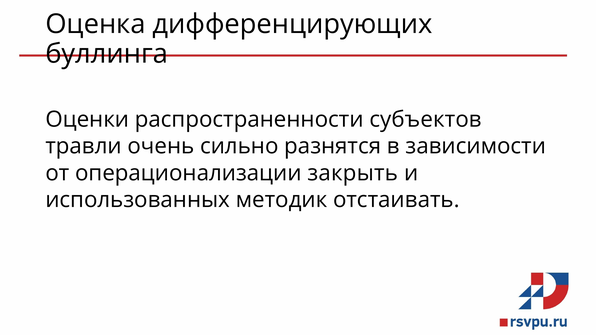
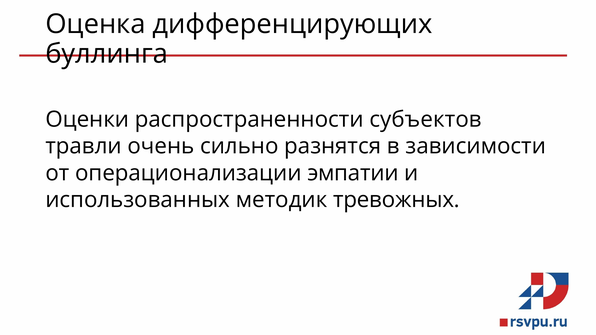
закрыть: закрыть -> эмпатии (353, 173)
отстаивать: отстаивать -> тревожных (396, 200)
